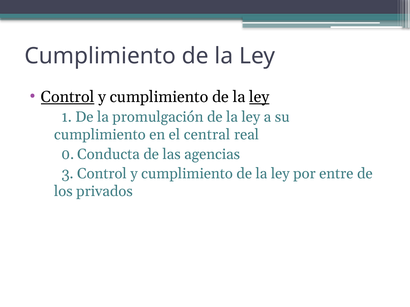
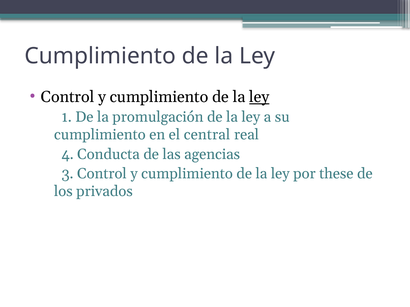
Control underline: present -> none (68, 97)
0: 0 -> 4 (68, 154)
entre: entre -> these (336, 174)
